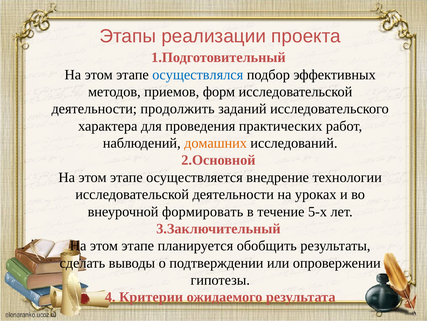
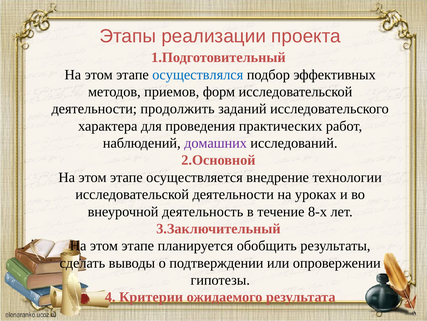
домашних colour: orange -> purple (216, 143)
формировать: формировать -> деятельность (203, 211)
5-х: 5-х -> 8-х (318, 211)
